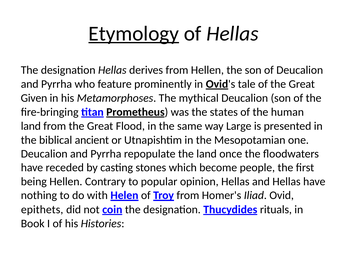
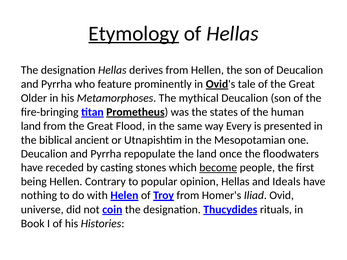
Given: Given -> Older (34, 98)
Large: Large -> Every (239, 126)
become underline: none -> present (218, 168)
and Hellas: Hellas -> Ideals (286, 182)
epithets: epithets -> universe (42, 210)
